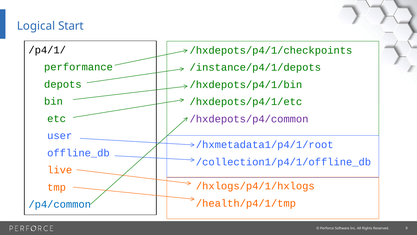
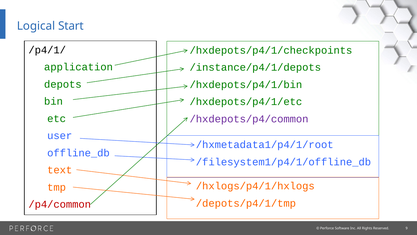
performance: performance -> application (78, 67)
/collection1/p4/1/offline_db: /collection1/p4/1/offline_db -> /filesystem1/p4/1/offline_db (283, 162)
live: live -> text (60, 170)
/health/p4/1/tmp: /health/p4/1/tmp -> /depots/p4/1/tmp (246, 203)
/p4/common colour: blue -> red (60, 204)
